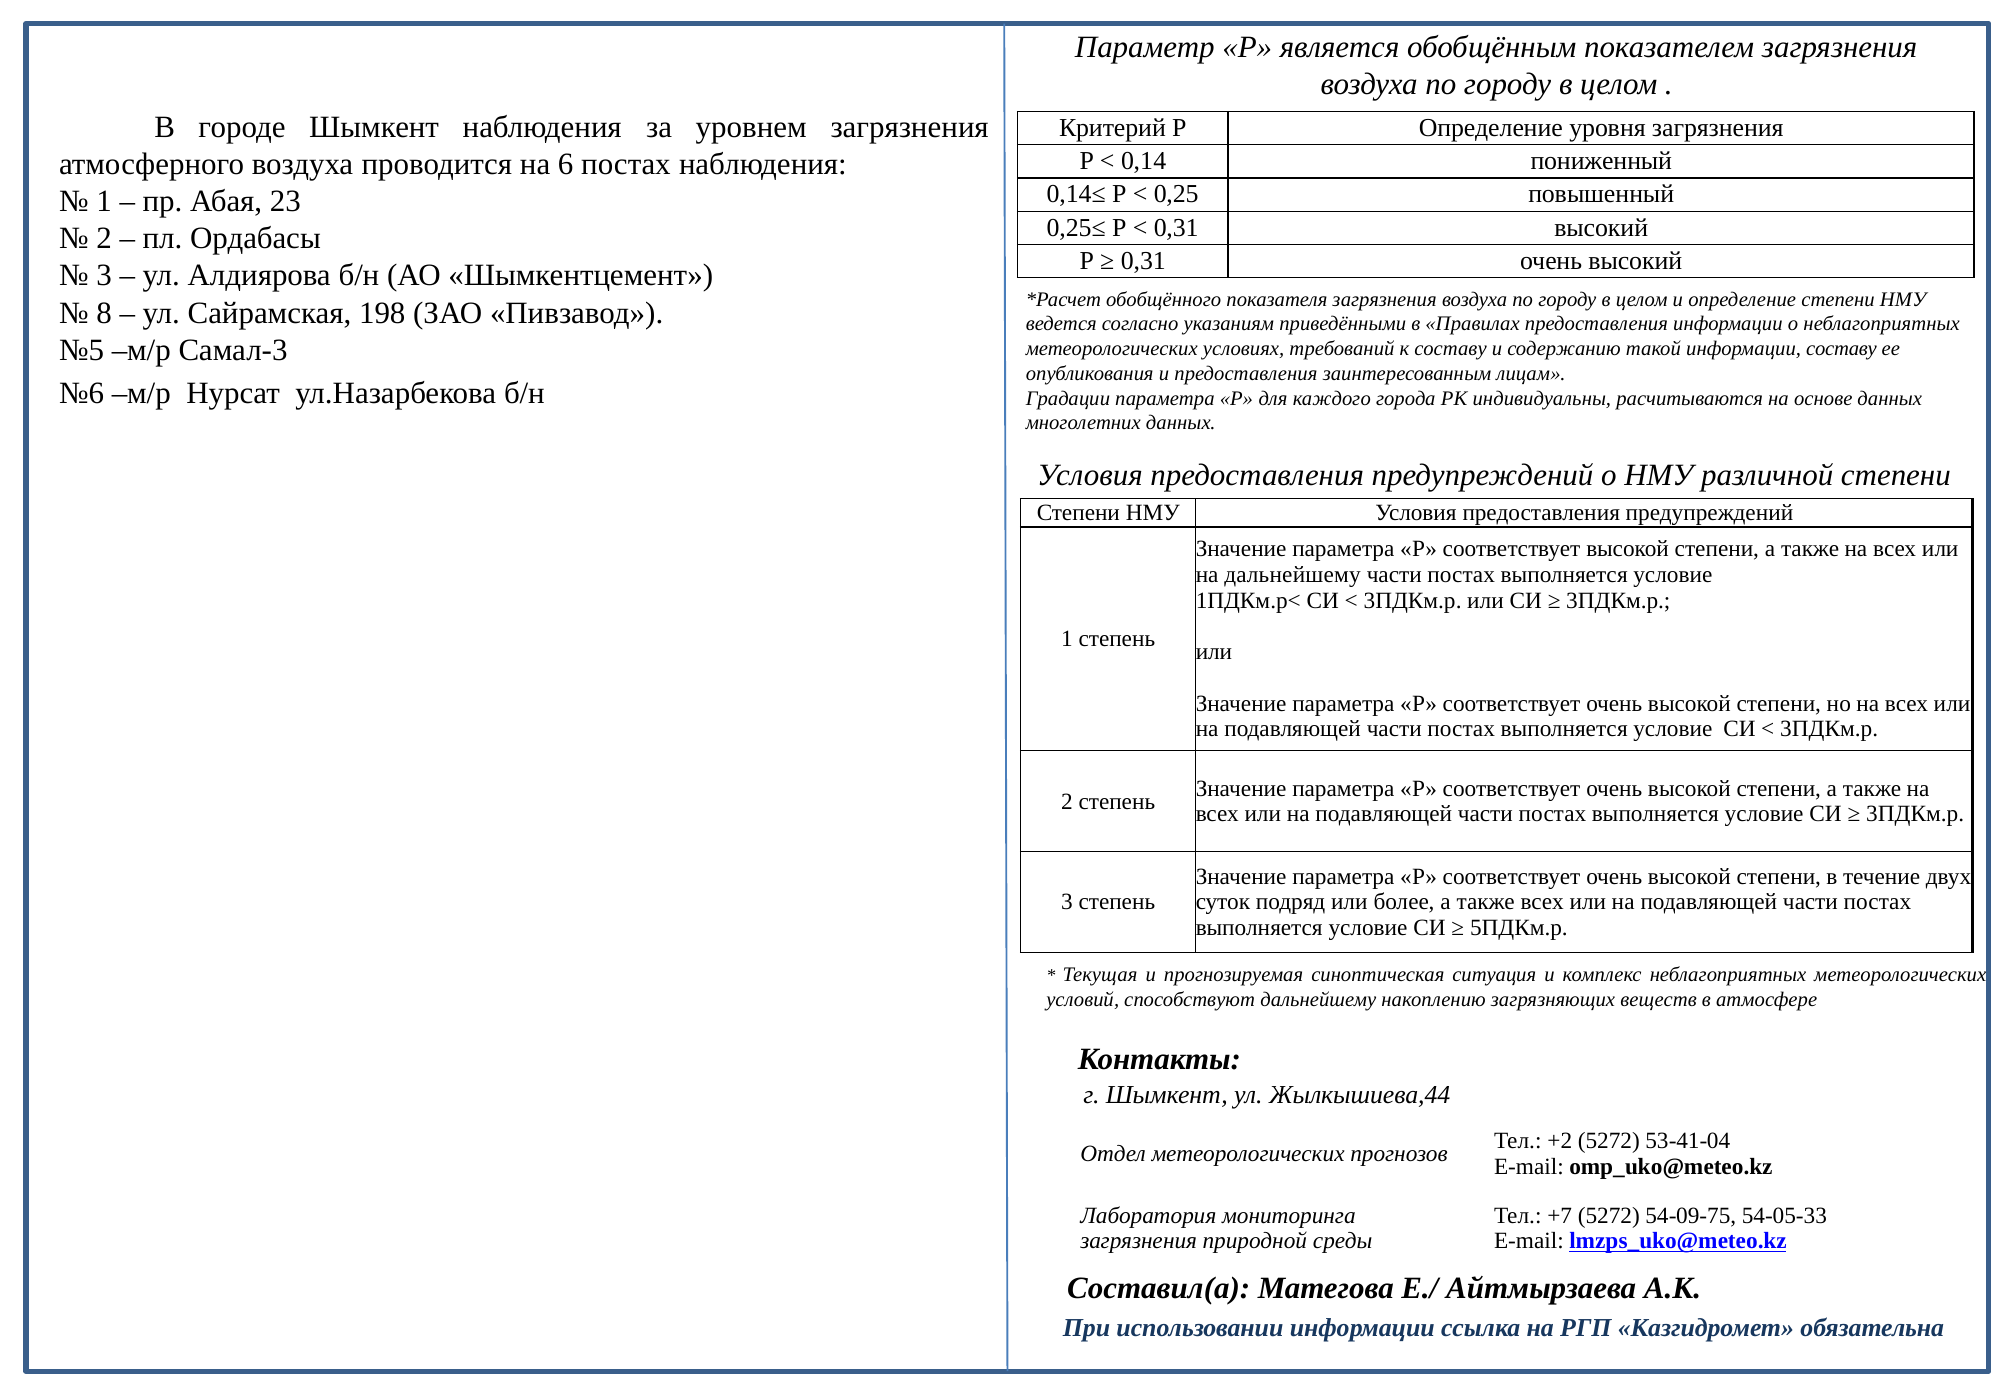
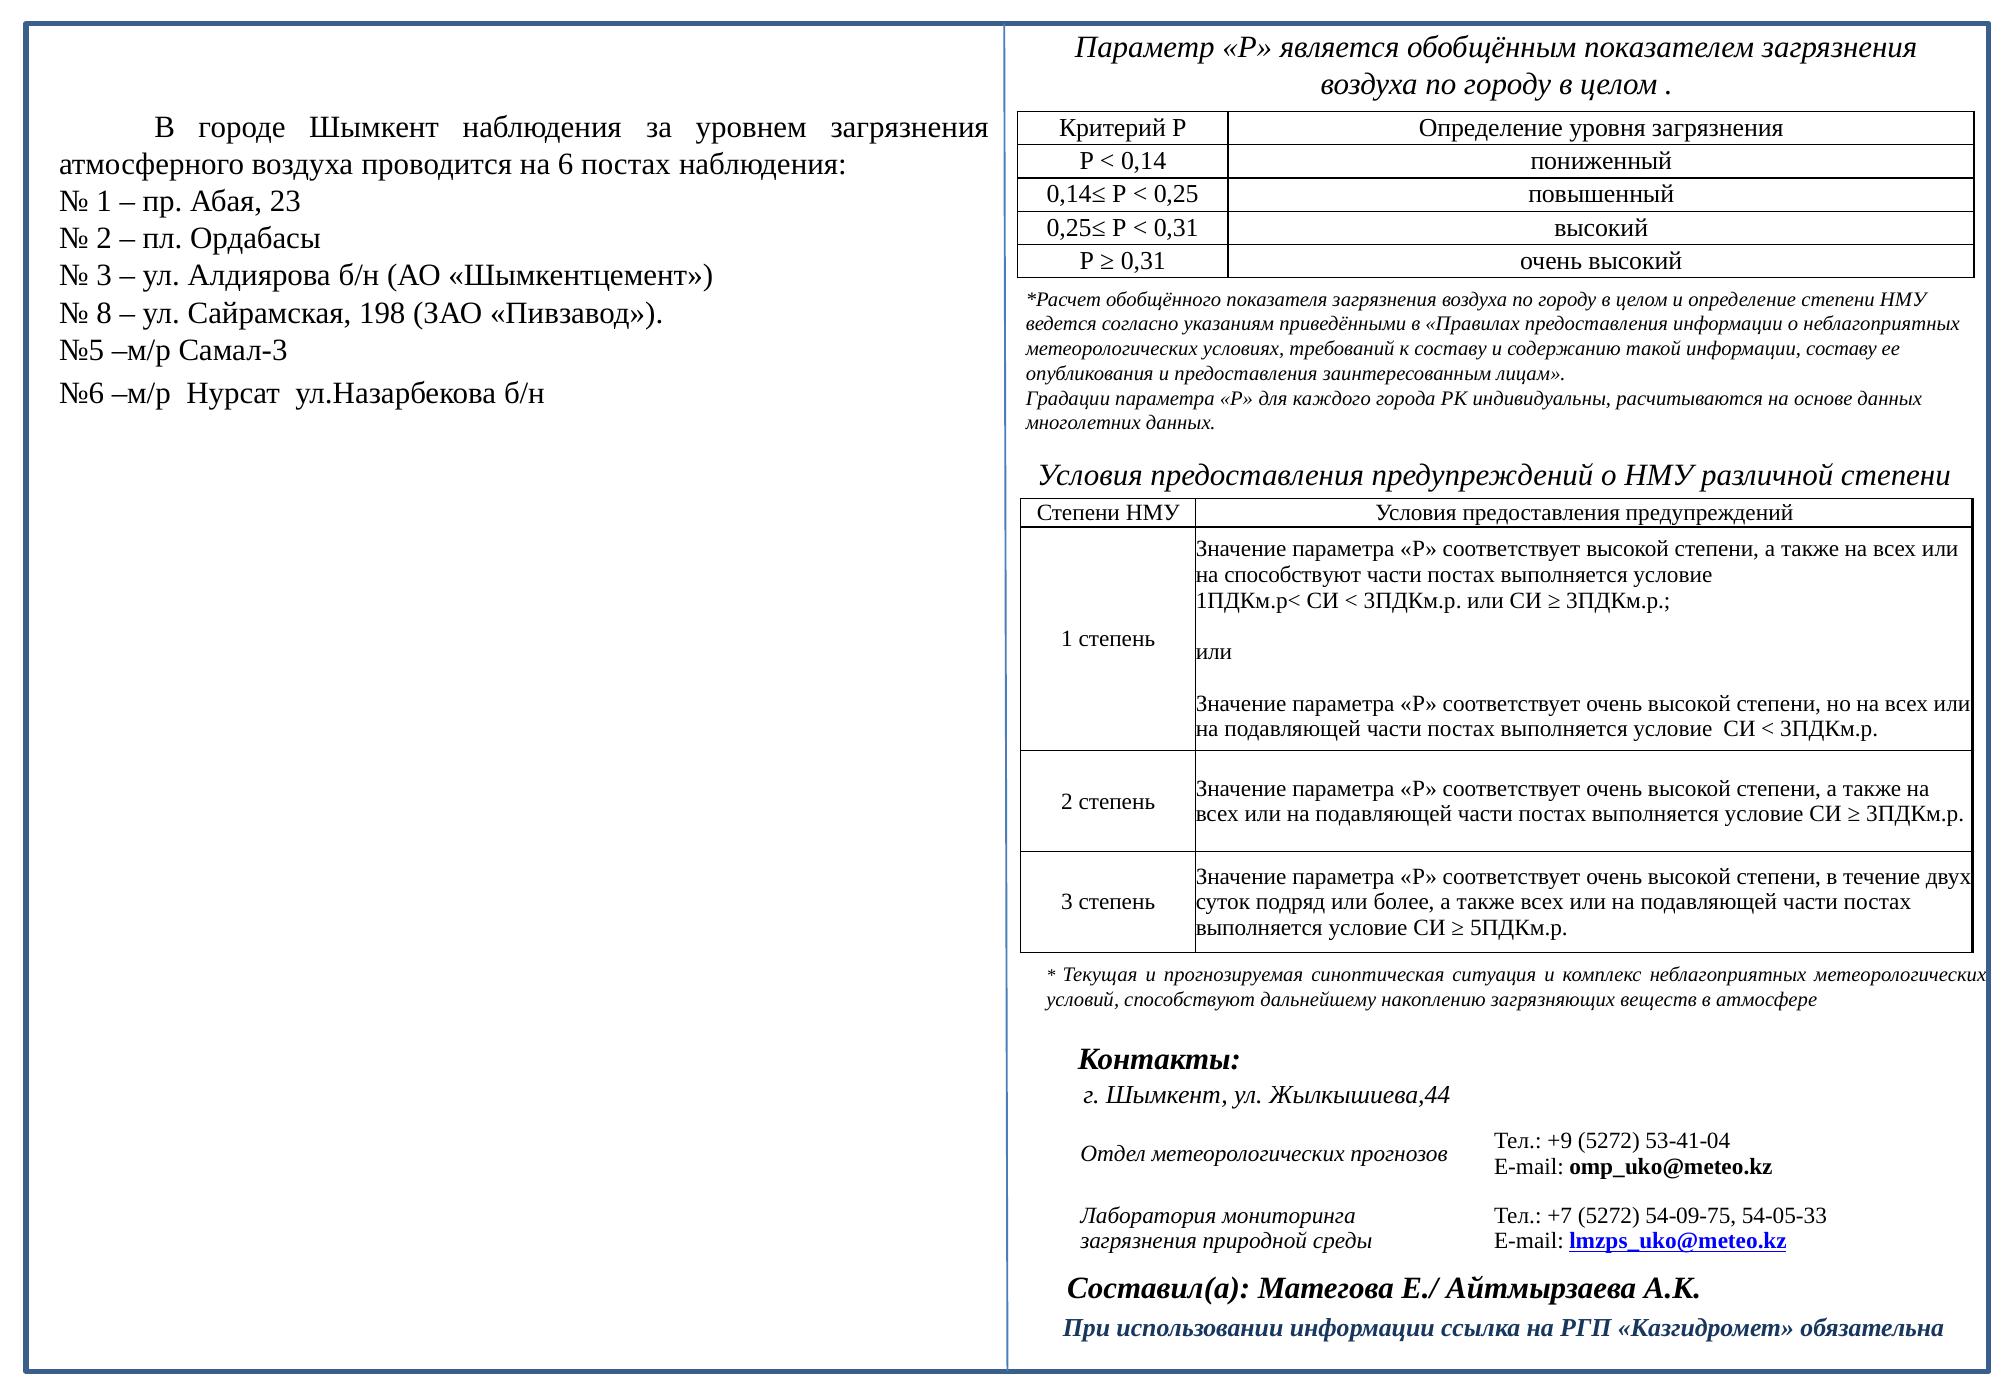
на дальнейшему: дальнейшему -> способствуют (1293, 575)
+2: +2 -> +9 (1560, 1141)
